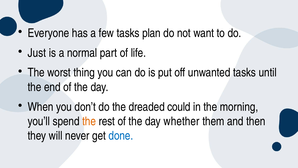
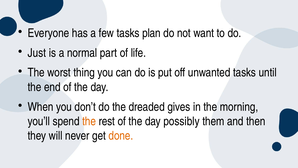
could: could -> gives (179, 107)
whether: whether -> possibly (182, 121)
done colour: blue -> orange (121, 135)
